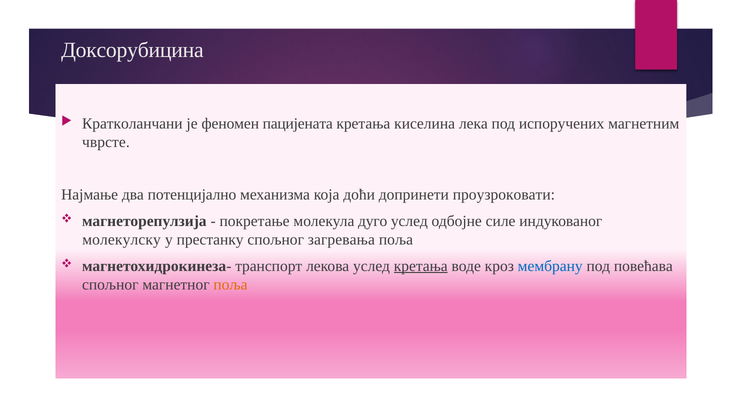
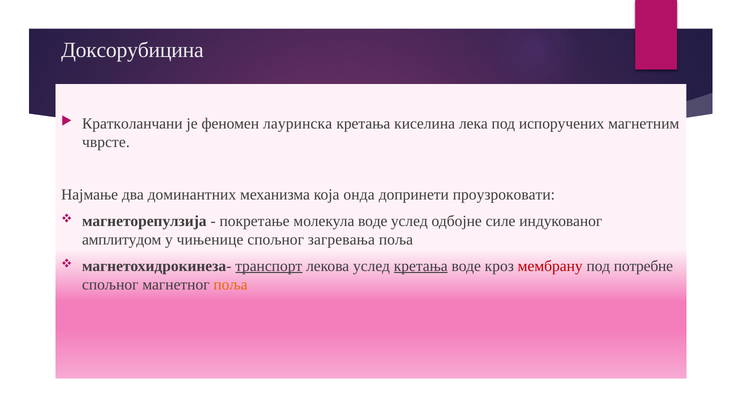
пацијената: пацијената -> лауринска (298, 124)
потенцијално: потенцијално -> доминантних (192, 195)
доћи: доћи -> онда (359, 195)
молекула дуго: дуго -> воде (373, 221)
молекулску: молекулску -> амплитудом (122, 240)
престанку: престанку -> чињенице (210, 240)
транспорт underline: none -> present (269, 266)
мембрану colour: blue -> red (550, 266)
повећава: повећава -> потребне (643, 266)
